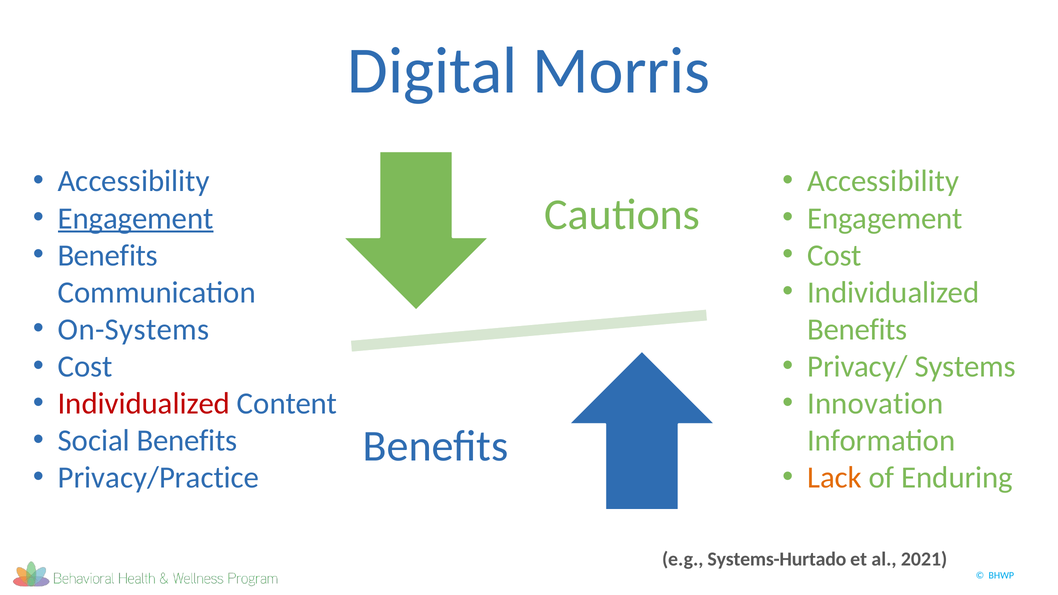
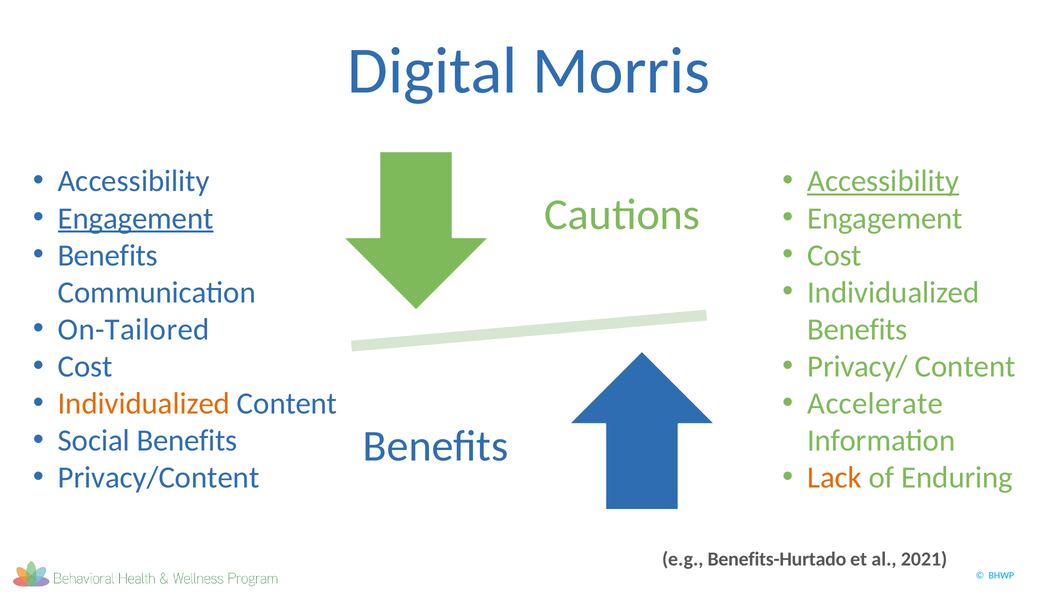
Accessibility underline: none -> present (883, 181)
On-Systems: On-Systems -> On-Tailored (134, 330)
Privacy/ Systems: Systems -> Content (965, 367)
Individualized colour: red -> orange (144, 404)
Innovation: Innovation -> Accelerate (875, 404)
Privacy/Practice: Privacy/Practice -> Privacy/Content (159, 478)
Systems-Hurtado: Systems-Hurtado -> Benefits-Hurtado (777, 559)
